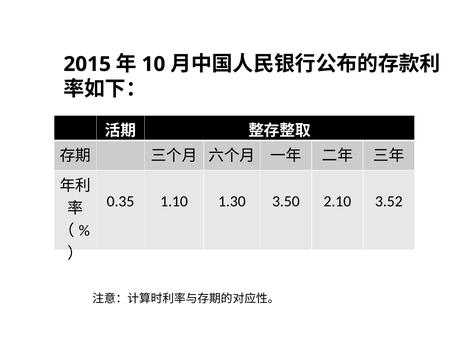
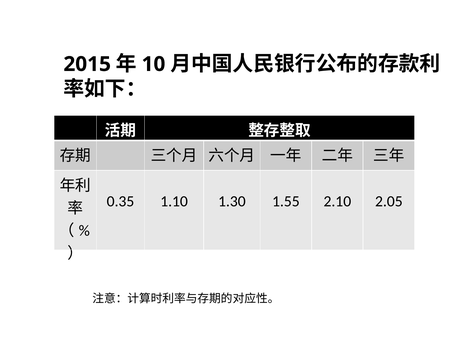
3.50: 3.50 -> 1.55 (286, 202)
3.52: 3.52 -> 2.05 (389, 202)
